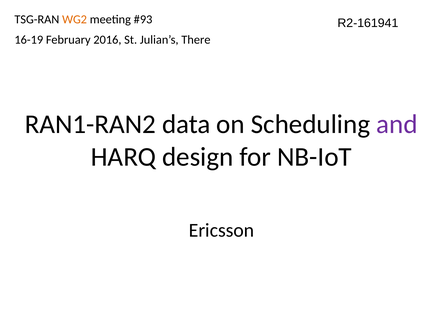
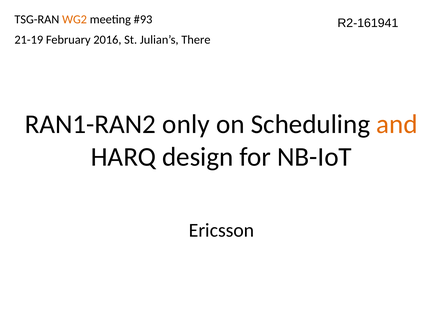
16-19: 16-19 -> 21-19 (29, 40)
data: data -> only (186, 124)
and colour: purple -> orange (397, 124)
